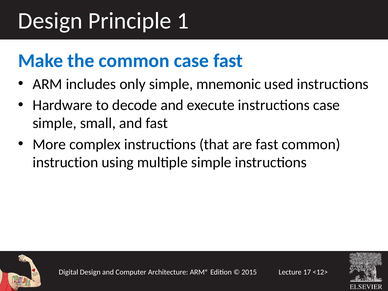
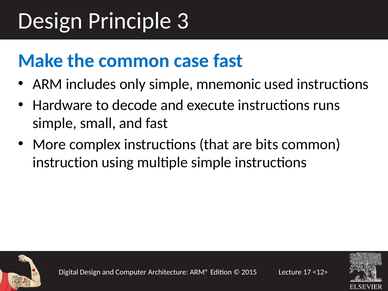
1: 1 -> 3 (183, 21)
instructions case: case -> runs (327, 105)
are fast: fast -> bits (267, 144)
